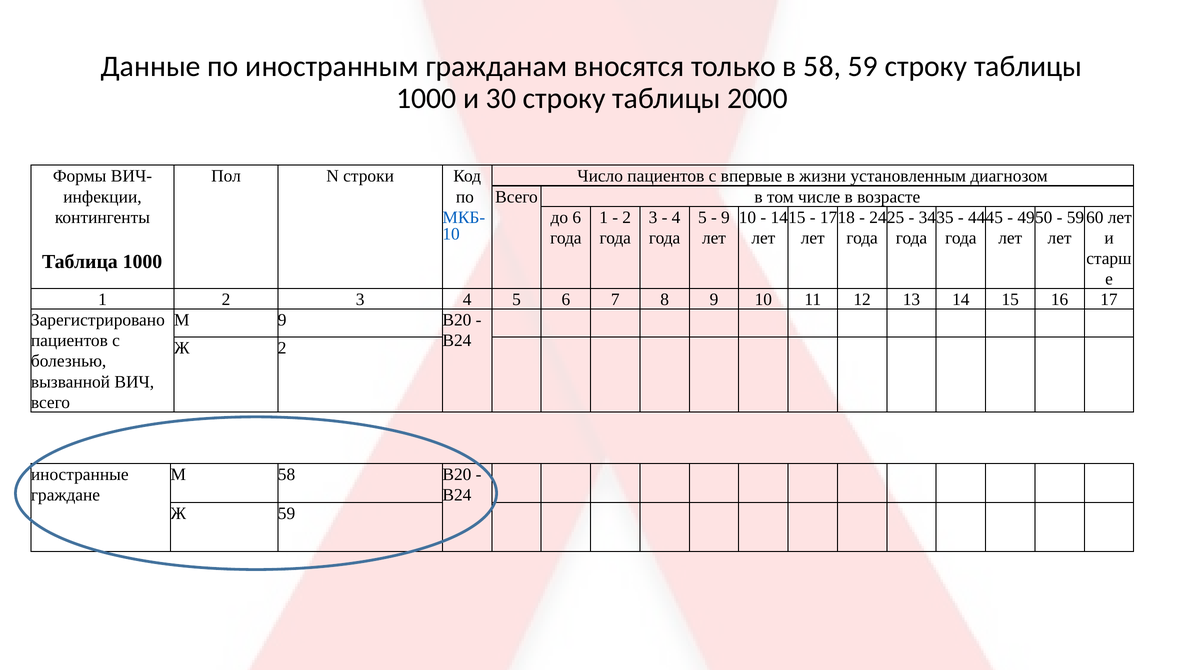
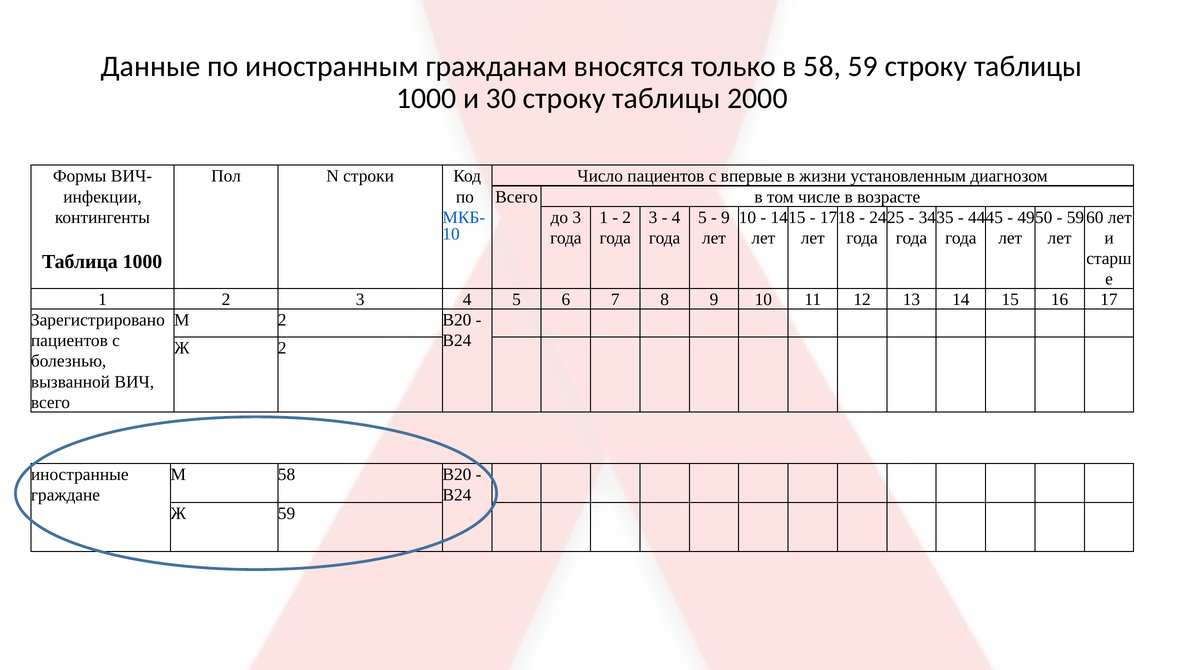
до 6: 6 -> 3 (577, 217)
М 9: 9 -> 2 (282, 320)
